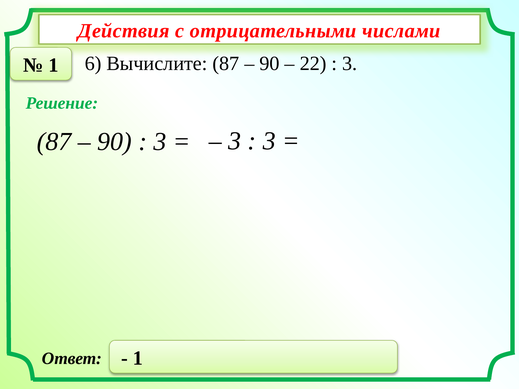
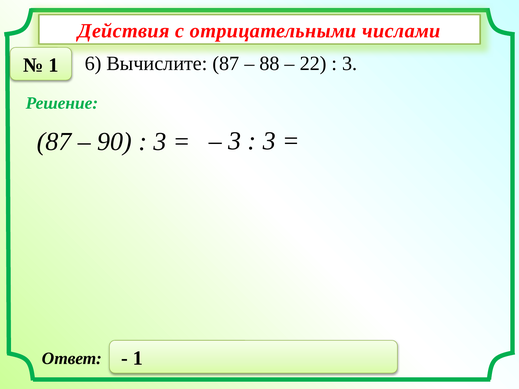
90: 90 -> 88 (270, 64)
